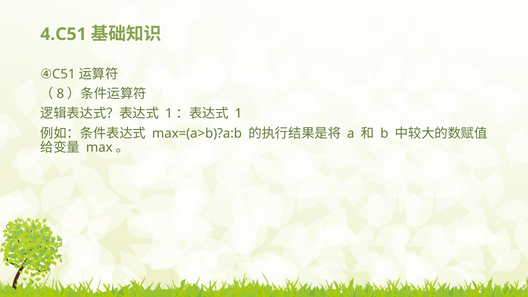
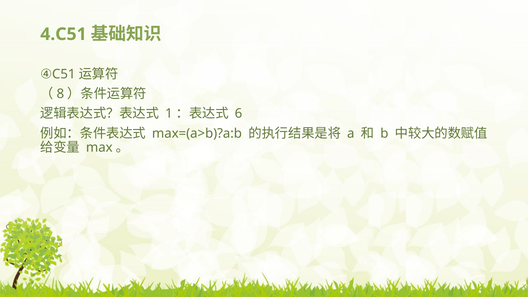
1: 1 -> 6 (238, 114)
